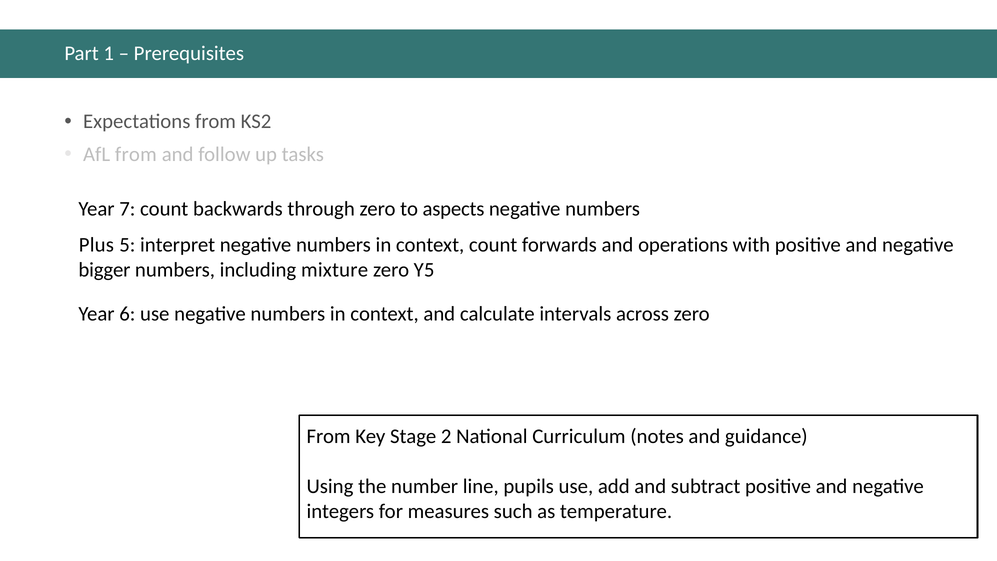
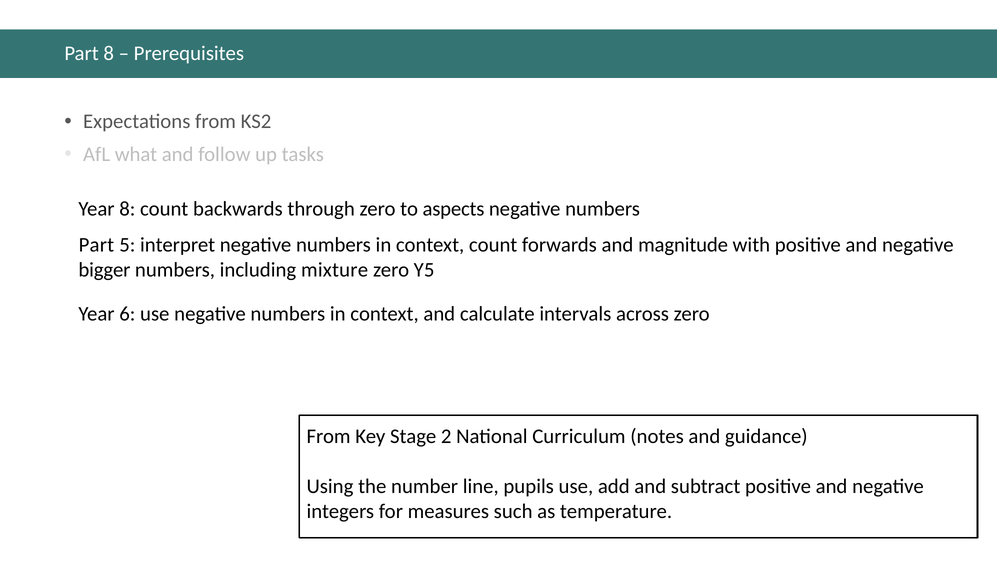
Part 1: 1 -> 8 (109, 53)
AfL from: from -> what (136, 154)
Year 7: 7 -> 8 (127, 209)
Plus: Plus -> Part (96, 245)
operations: operations -> magnitude (683, 245)
